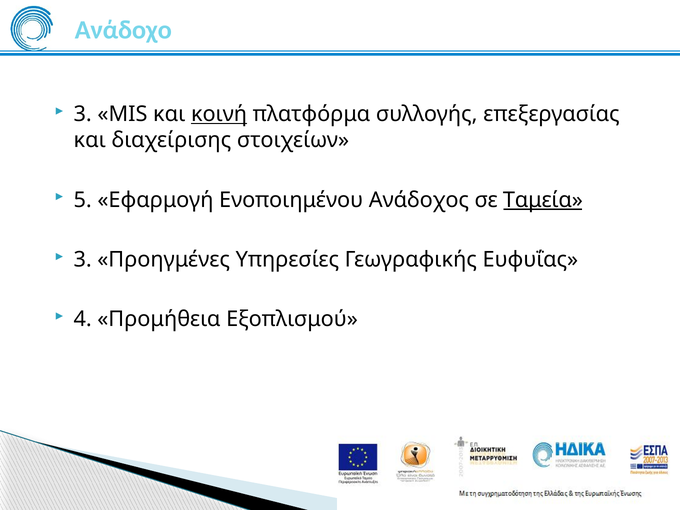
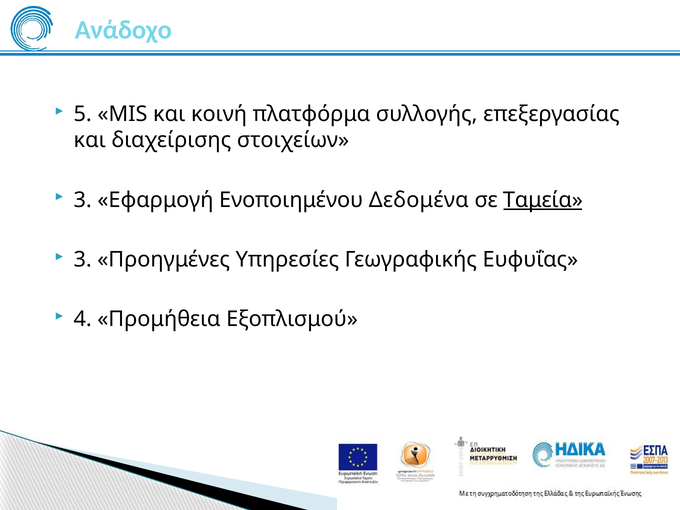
3: 3 -> 5 (83, 114)
κοινή underline: present -> none (219, 114)
5: 5 -> 3 (83, 200)
Ανάδοχος: Ανάδοχος -> Δεδομένα (419, 200)
